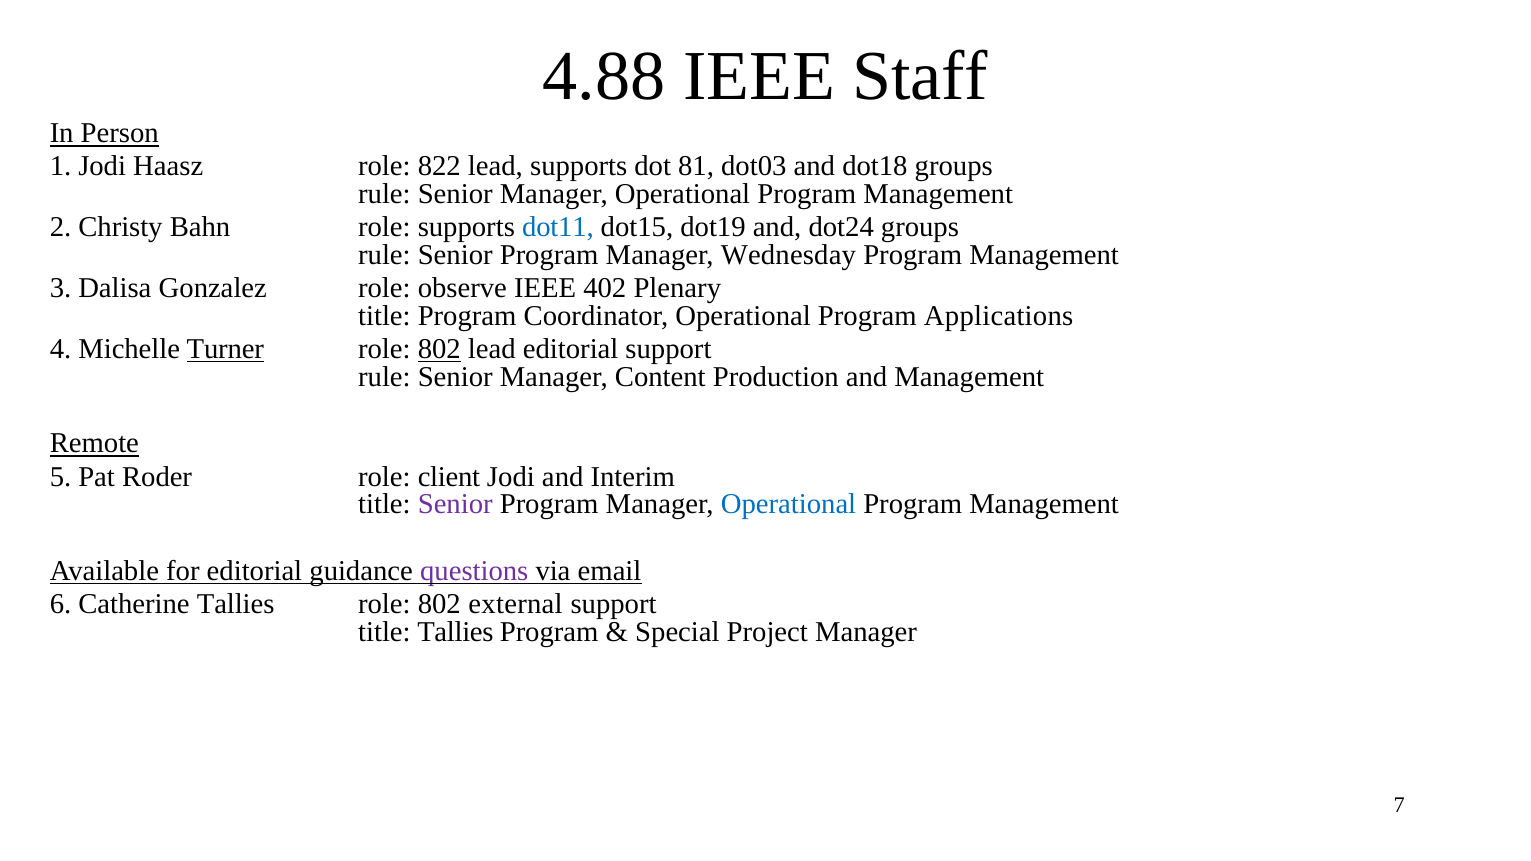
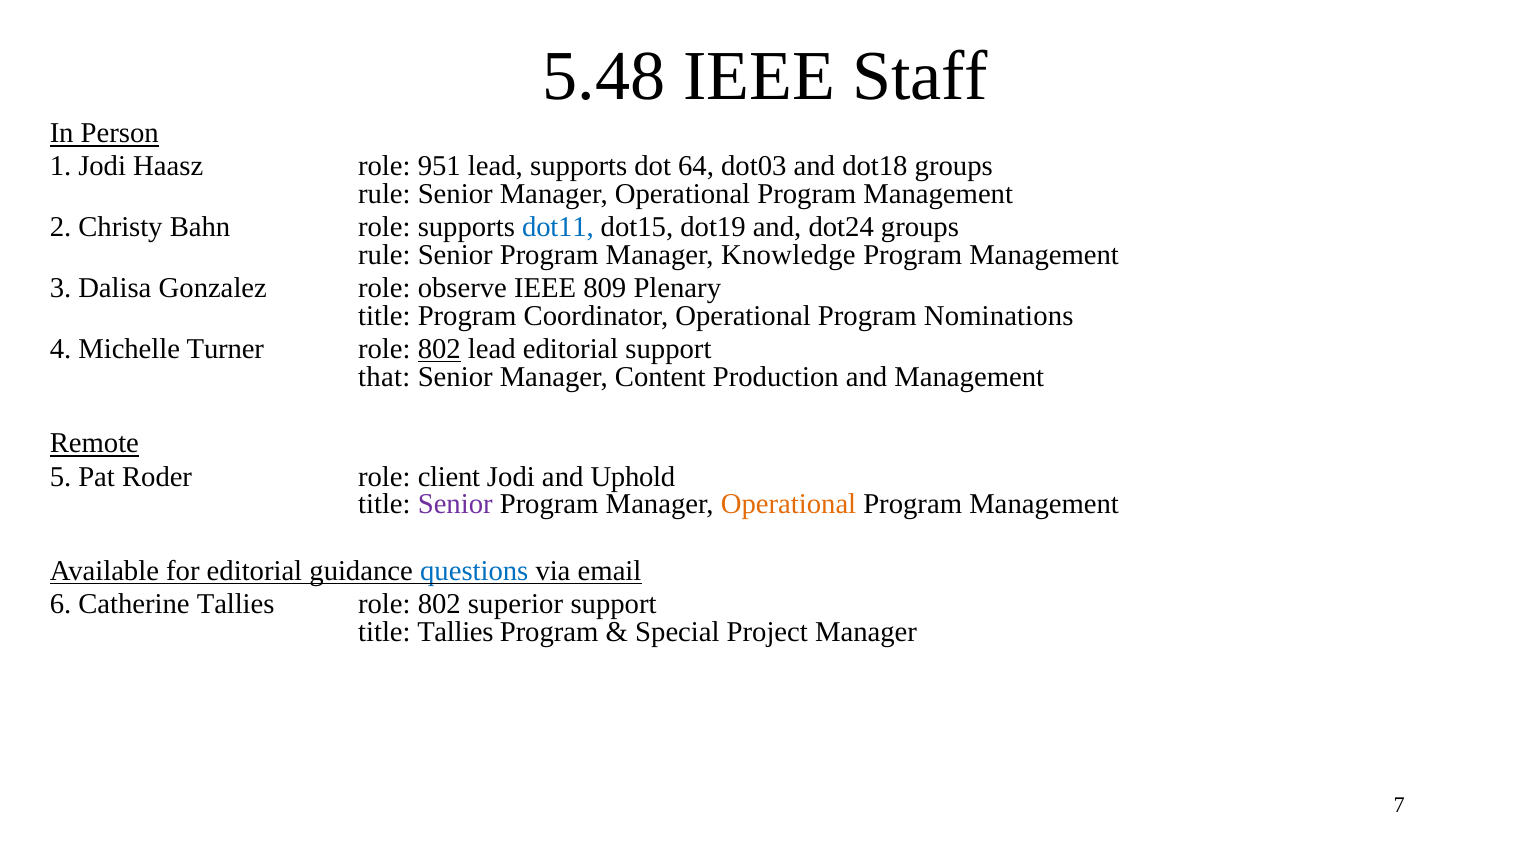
4.88: 4.88 -> 5.48 (604, 77)
822: 822 -> 951 (439, 166)
81: 81 -> 64 (696, 166)
Wednesday: Wednesday -> Knowledge (788, 255)
402: 402 -> 809 (605, 288)
Applications: Applications -> Nominations (999, 316)
Turner underline: present -> none (225, 349)
rule: rule -> that (384, 377)
Interim: Interim -> Uphold (633, 477)
Operational colour: blue -> orange (788, 504)
questions colour: purple -> blue (474, 571)
external: external -> superior (516, 604)
